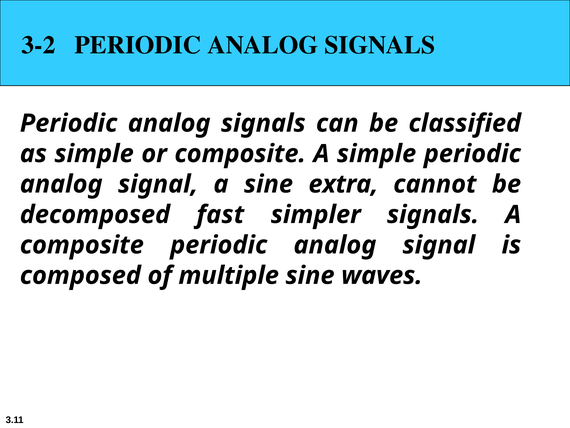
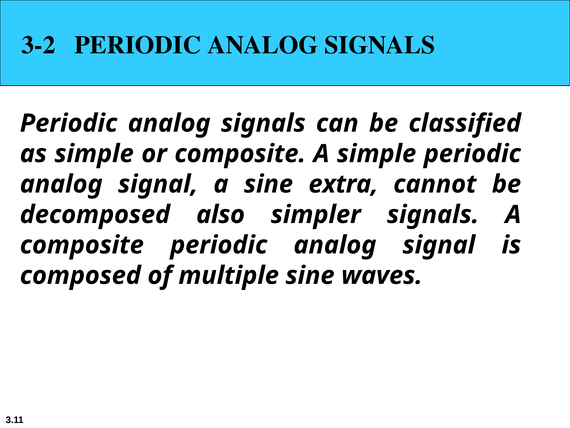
fast: fast -> also (221, 214)
